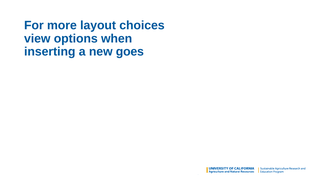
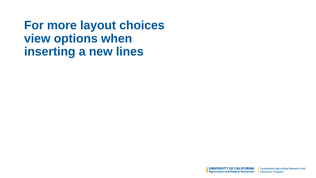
goes: goes -> lines (130, 52)
